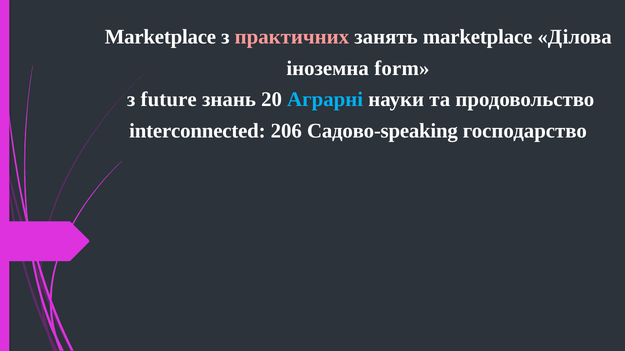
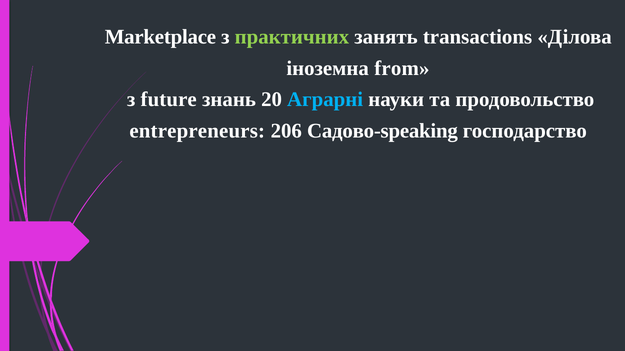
практичних colour: pink -> light green (292, 37)
занять marketplace: marketplace -> transactions (478, 37)
form: form -> from (402, 68)
interconnected: interconnected -> entrepreneurs (197, 131)
